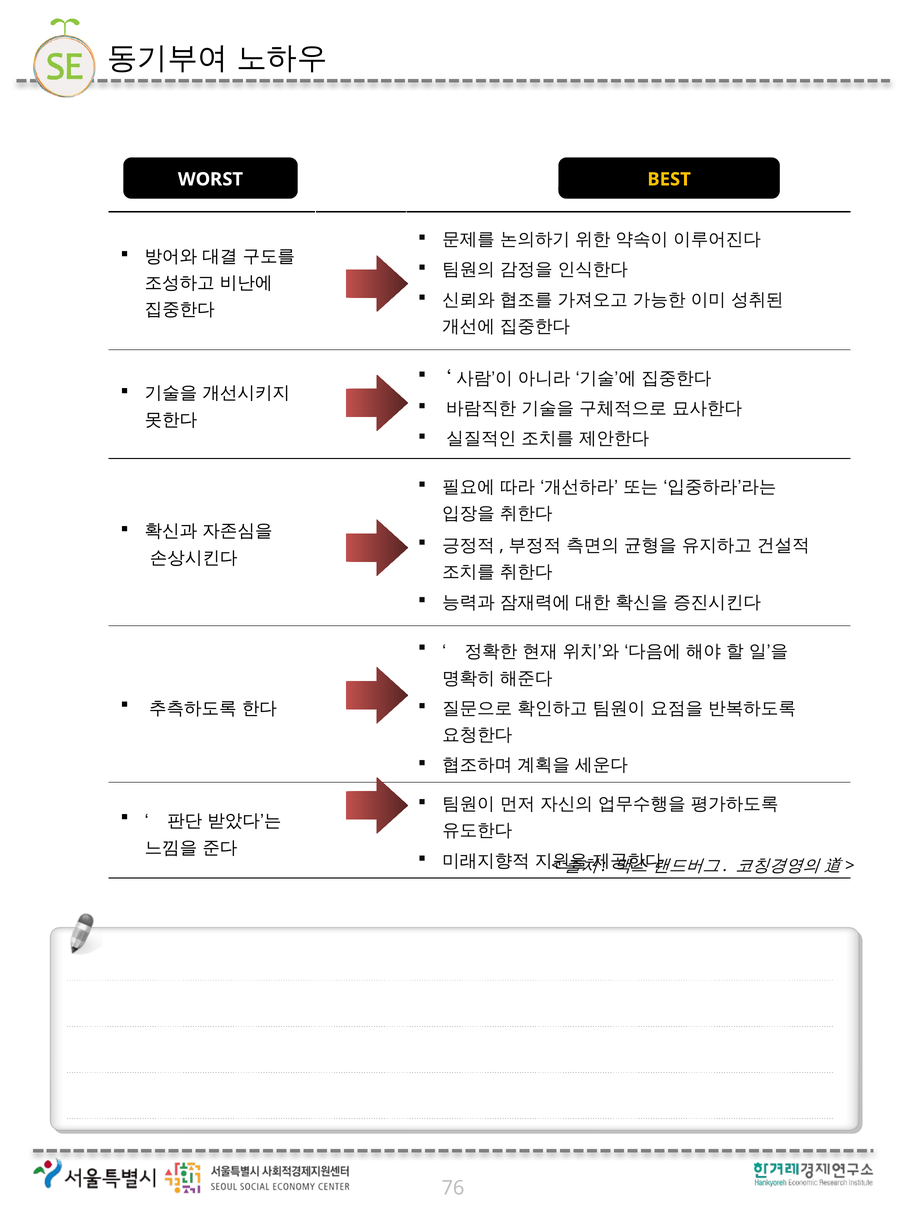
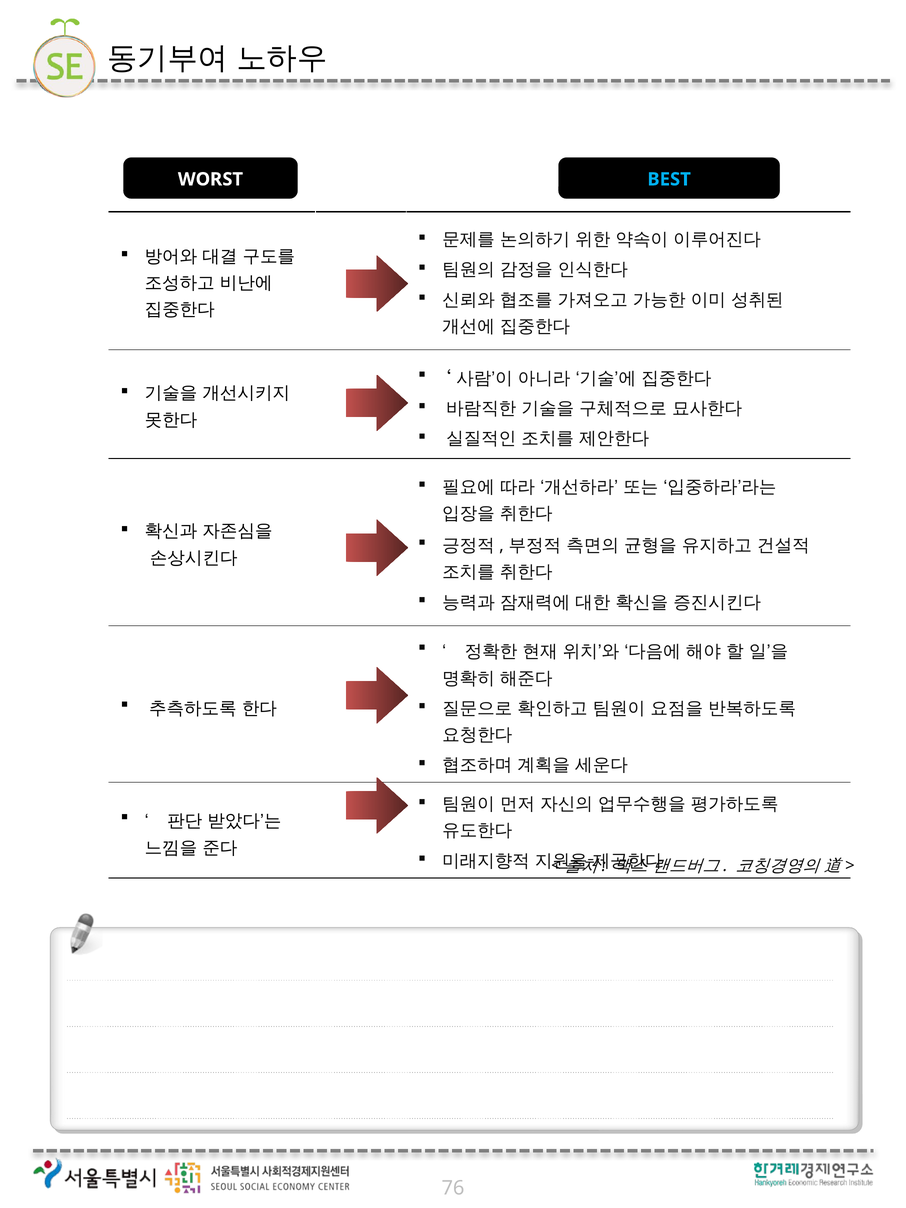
BEST colour: yellow -> light blue (669, 179)
